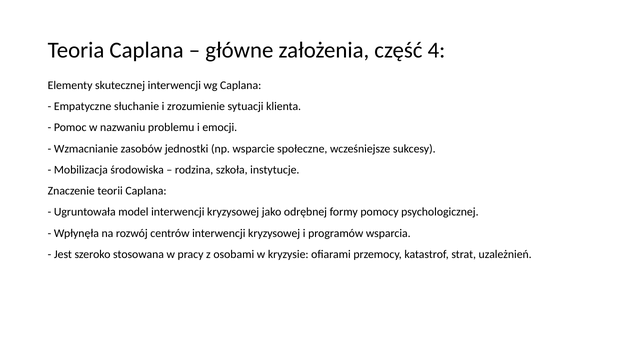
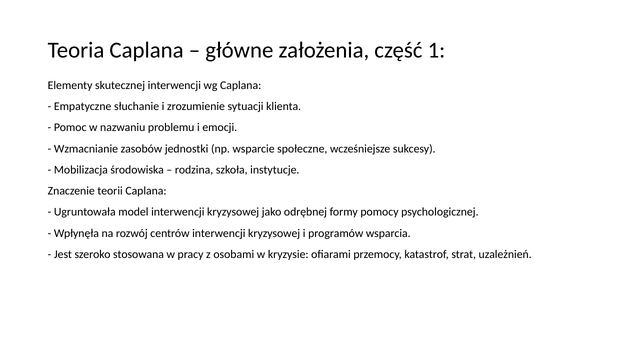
4: 4 -> 1 (436, 50)
